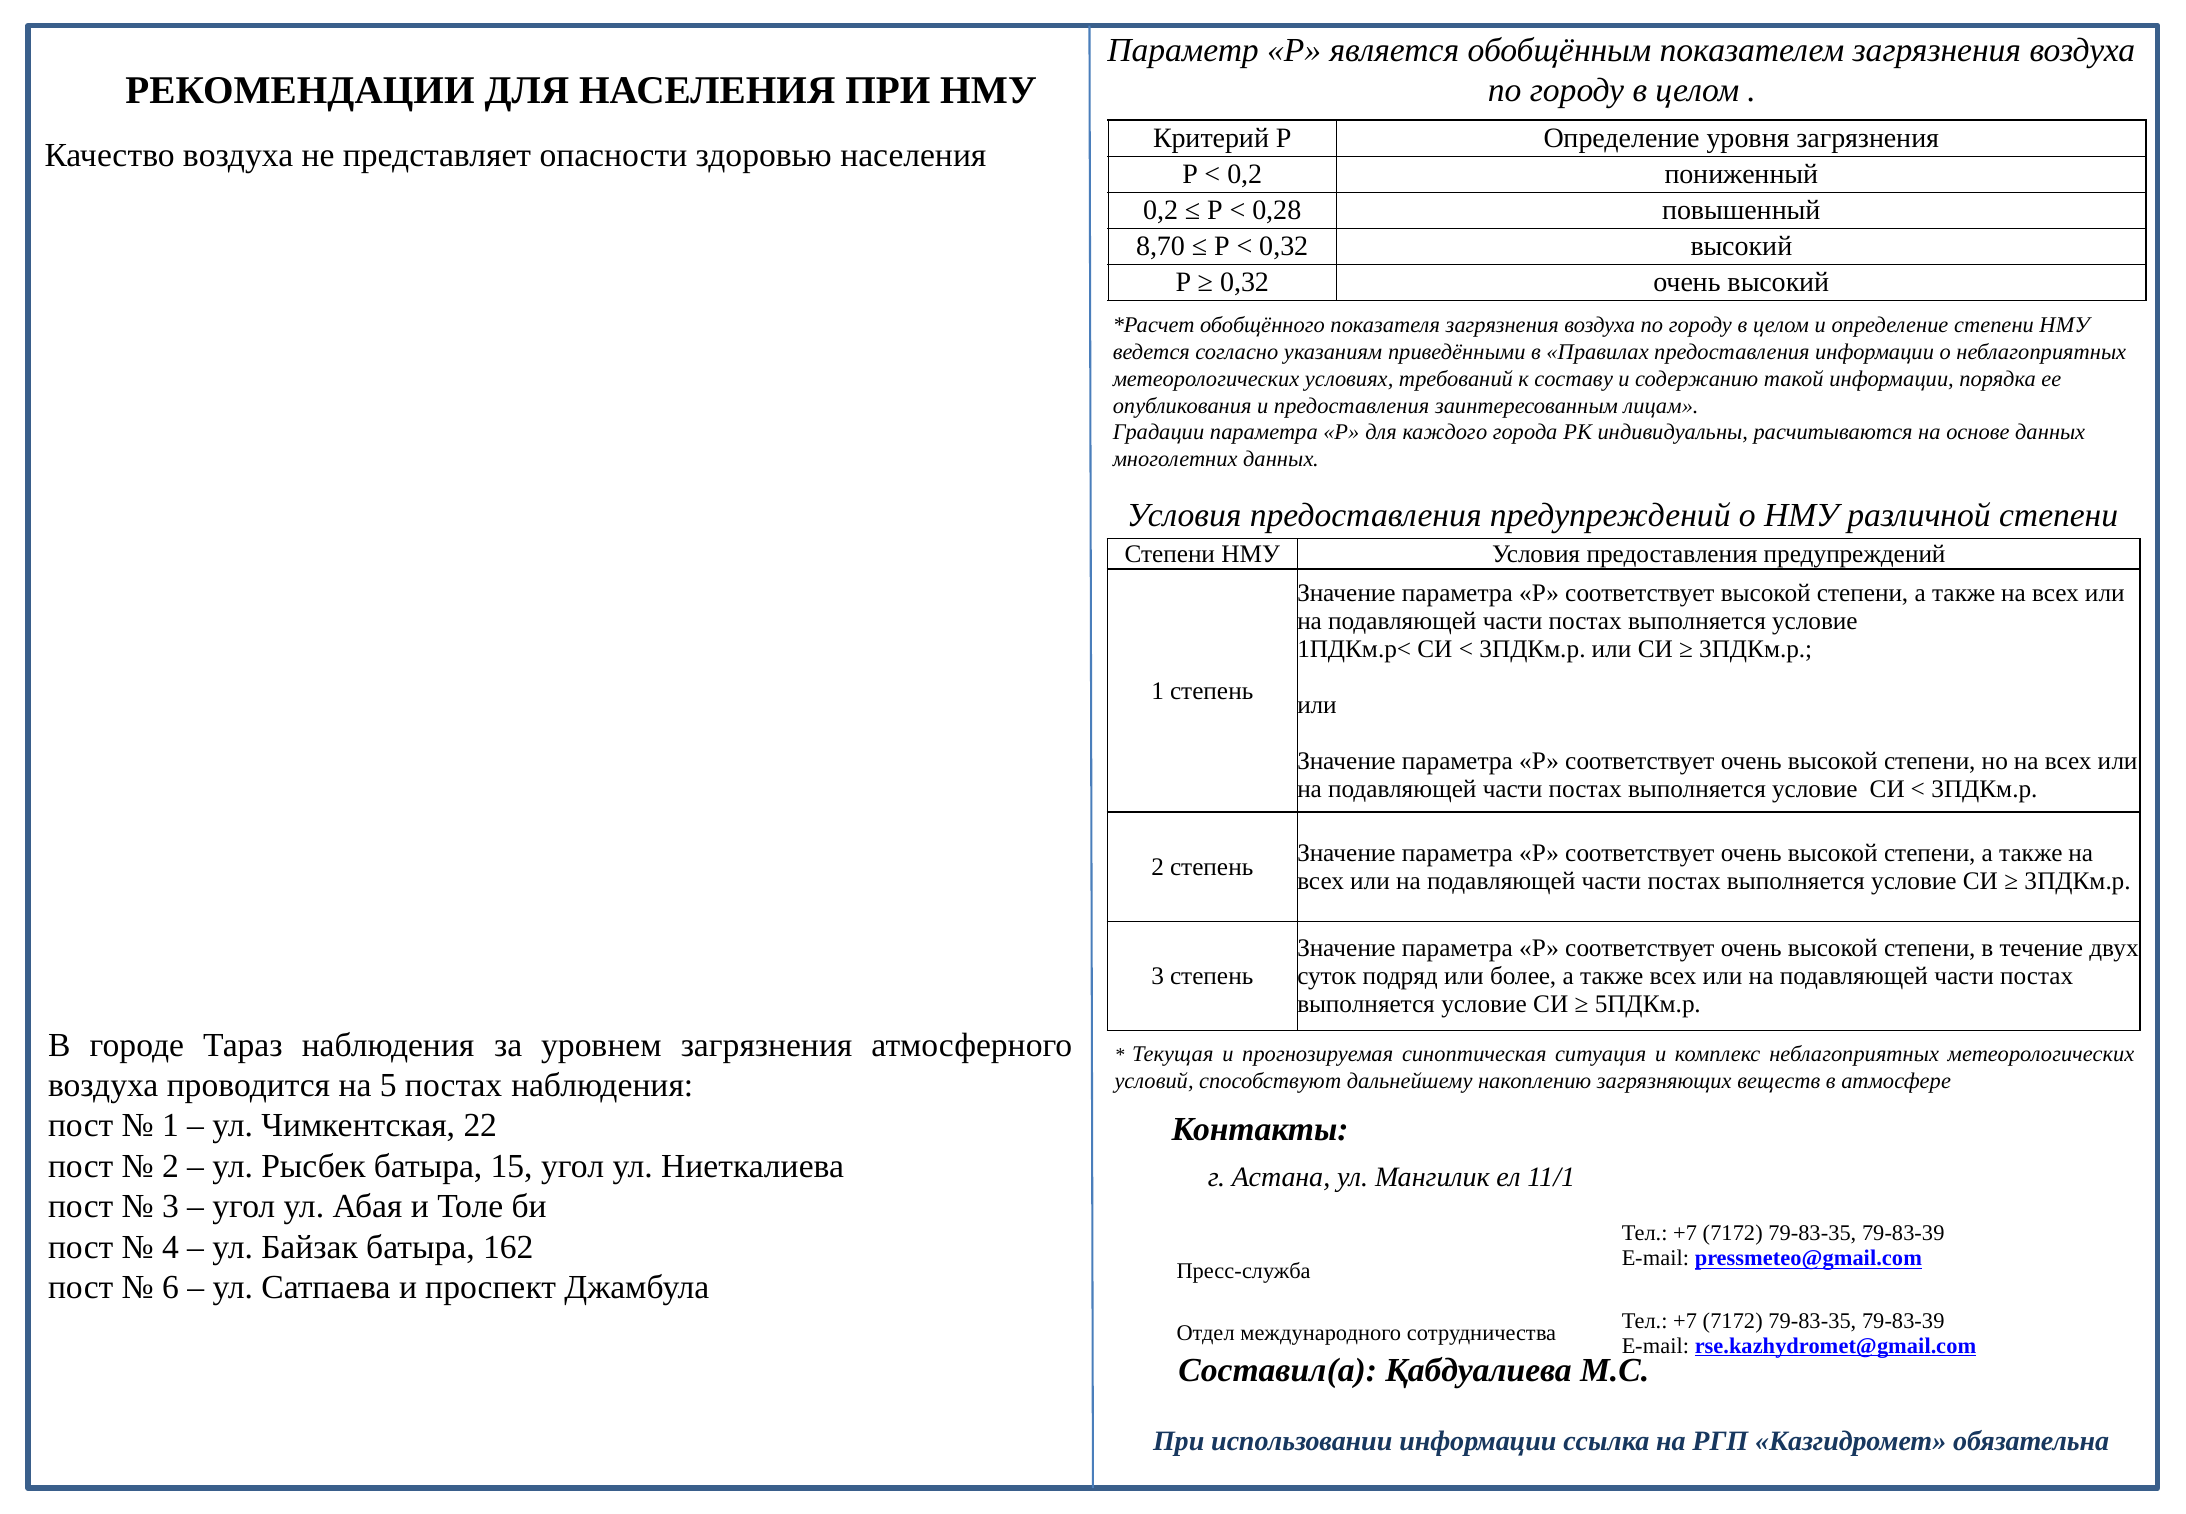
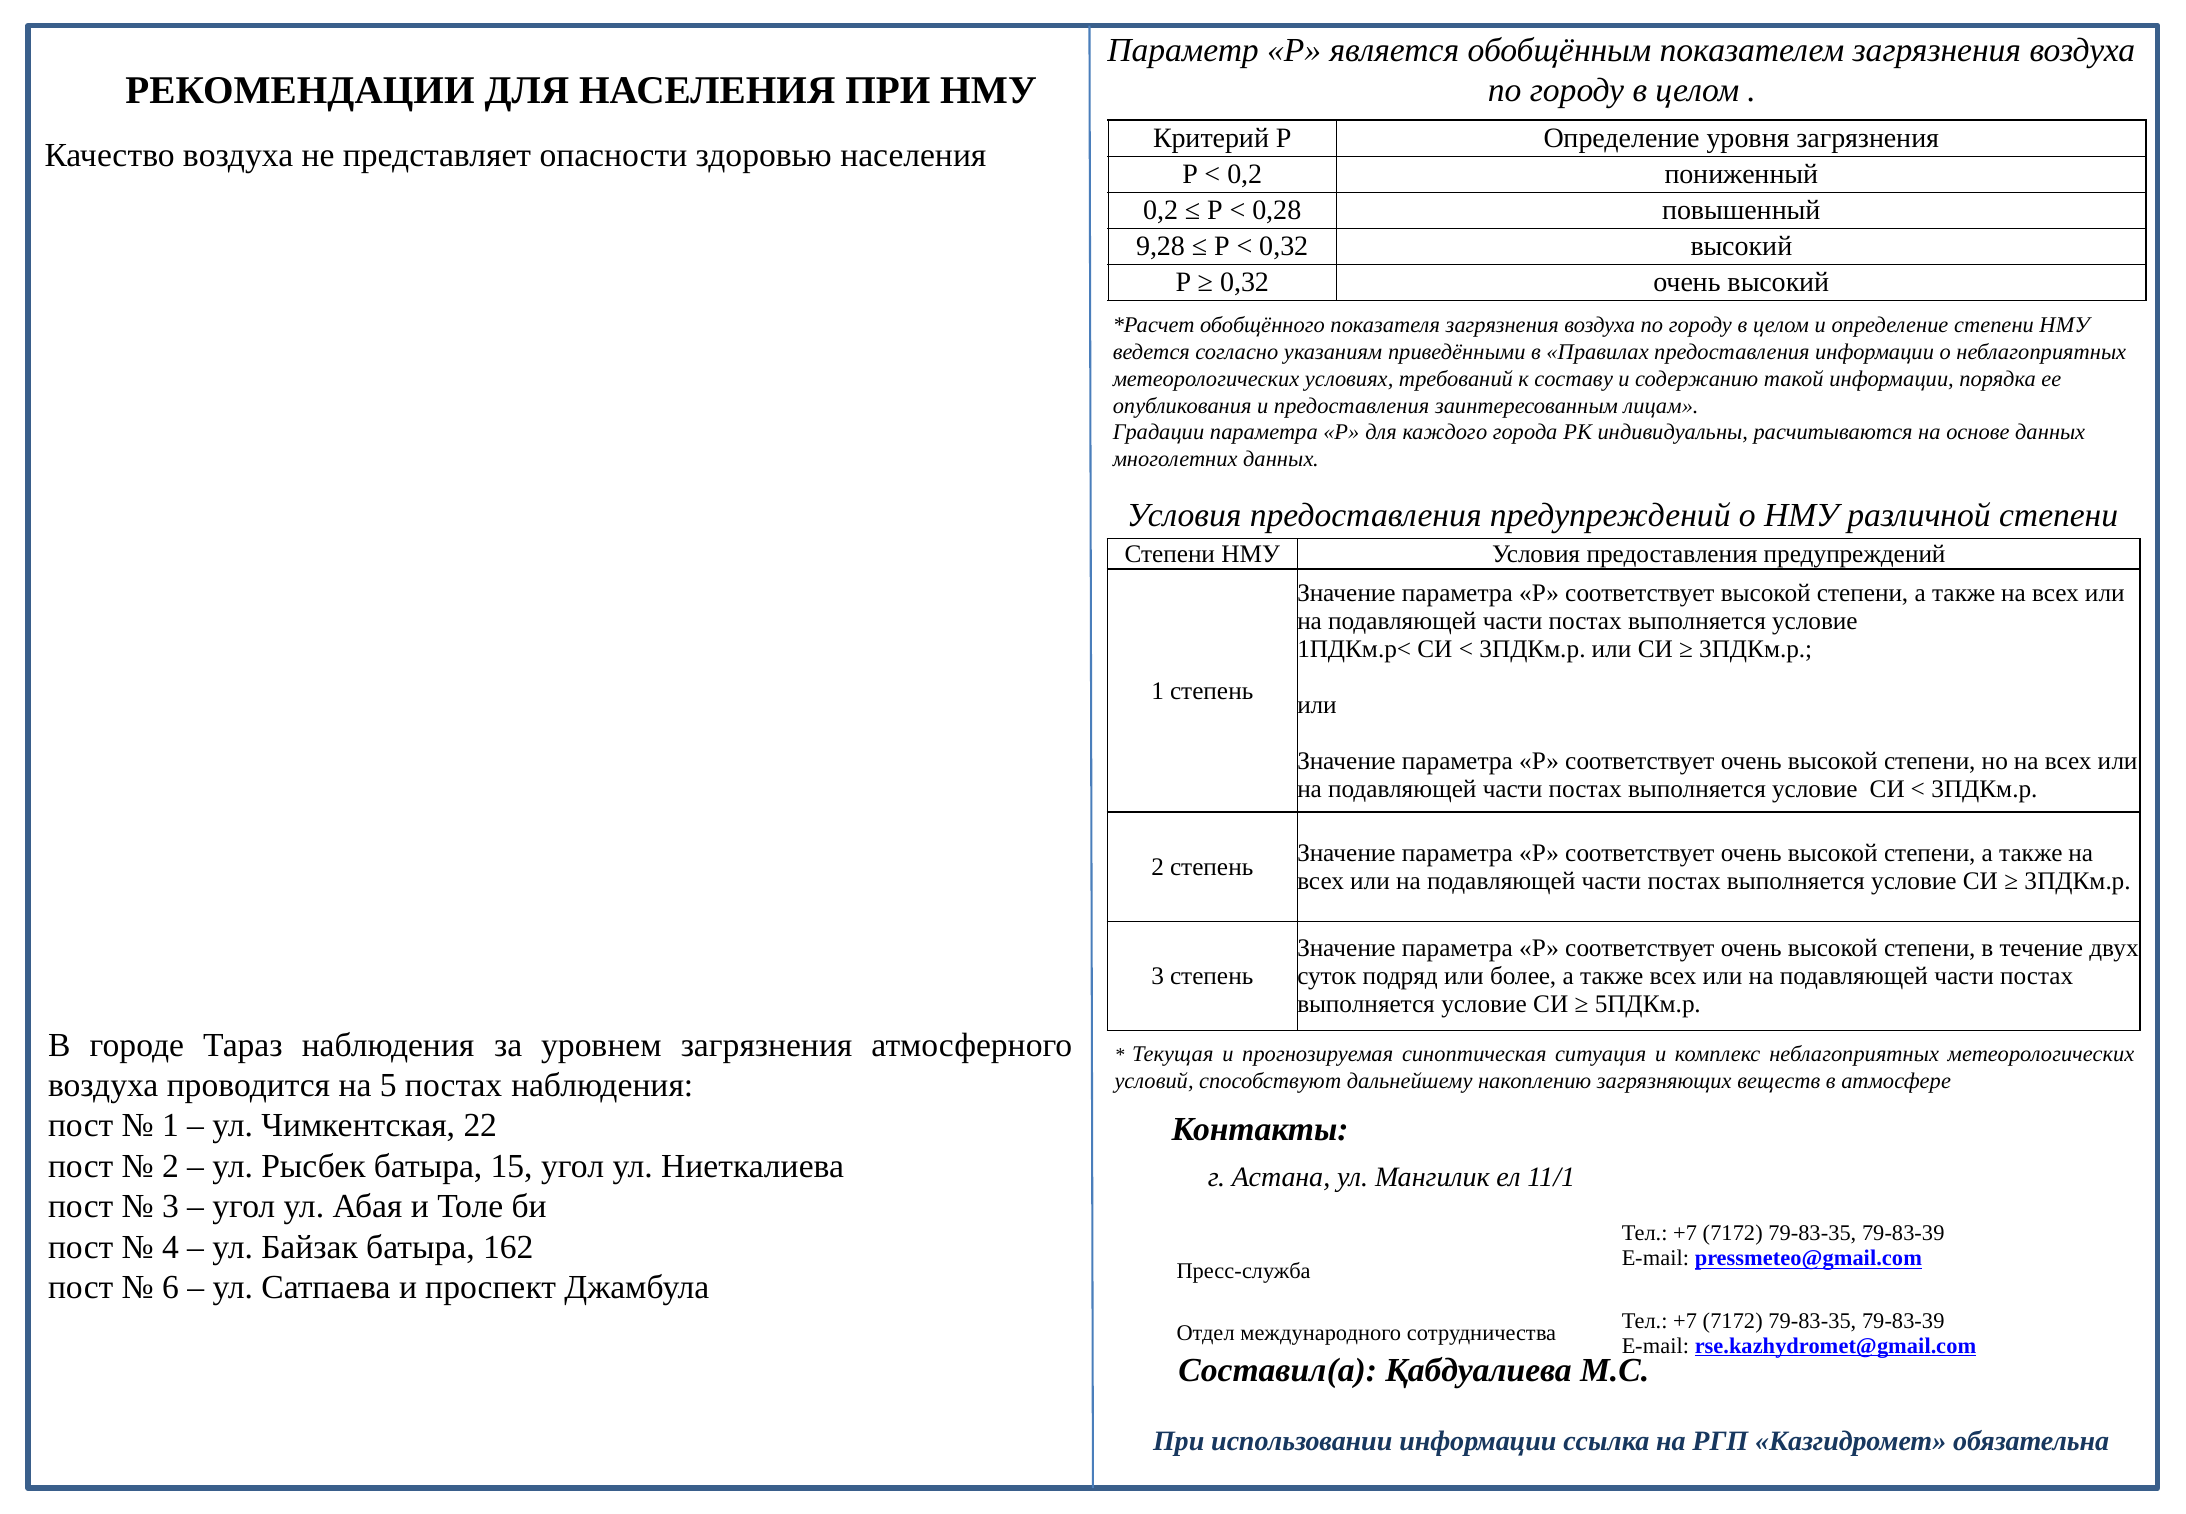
8,70: 8,70 -> 9,28 (1161, 246)
